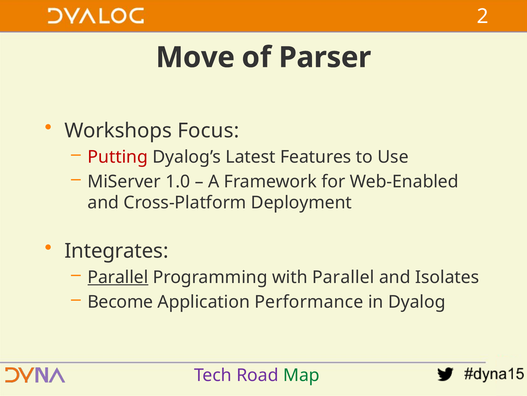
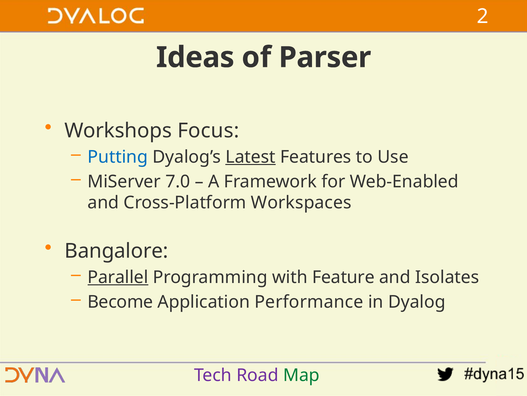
Move: Move -> Ideas (195, 57)
Putting colour: red -> blue (118, 157)
Latest underline: none -> present (251, 157)
1.0: 1.0 -> 7.0 (178, 181)
Deployment: Deployment -> Workspaces (301, 202)
Integrates: Integrates -> Bangalore (116, 251)
with Parallel: Parallel -> Feature (343, 277)
